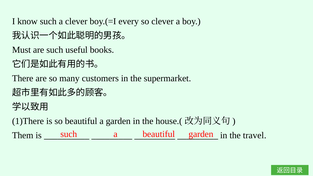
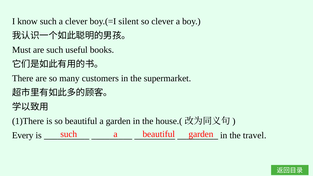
every: every -> silent (129, 21)
Them: Them -> Every (23, 135)
